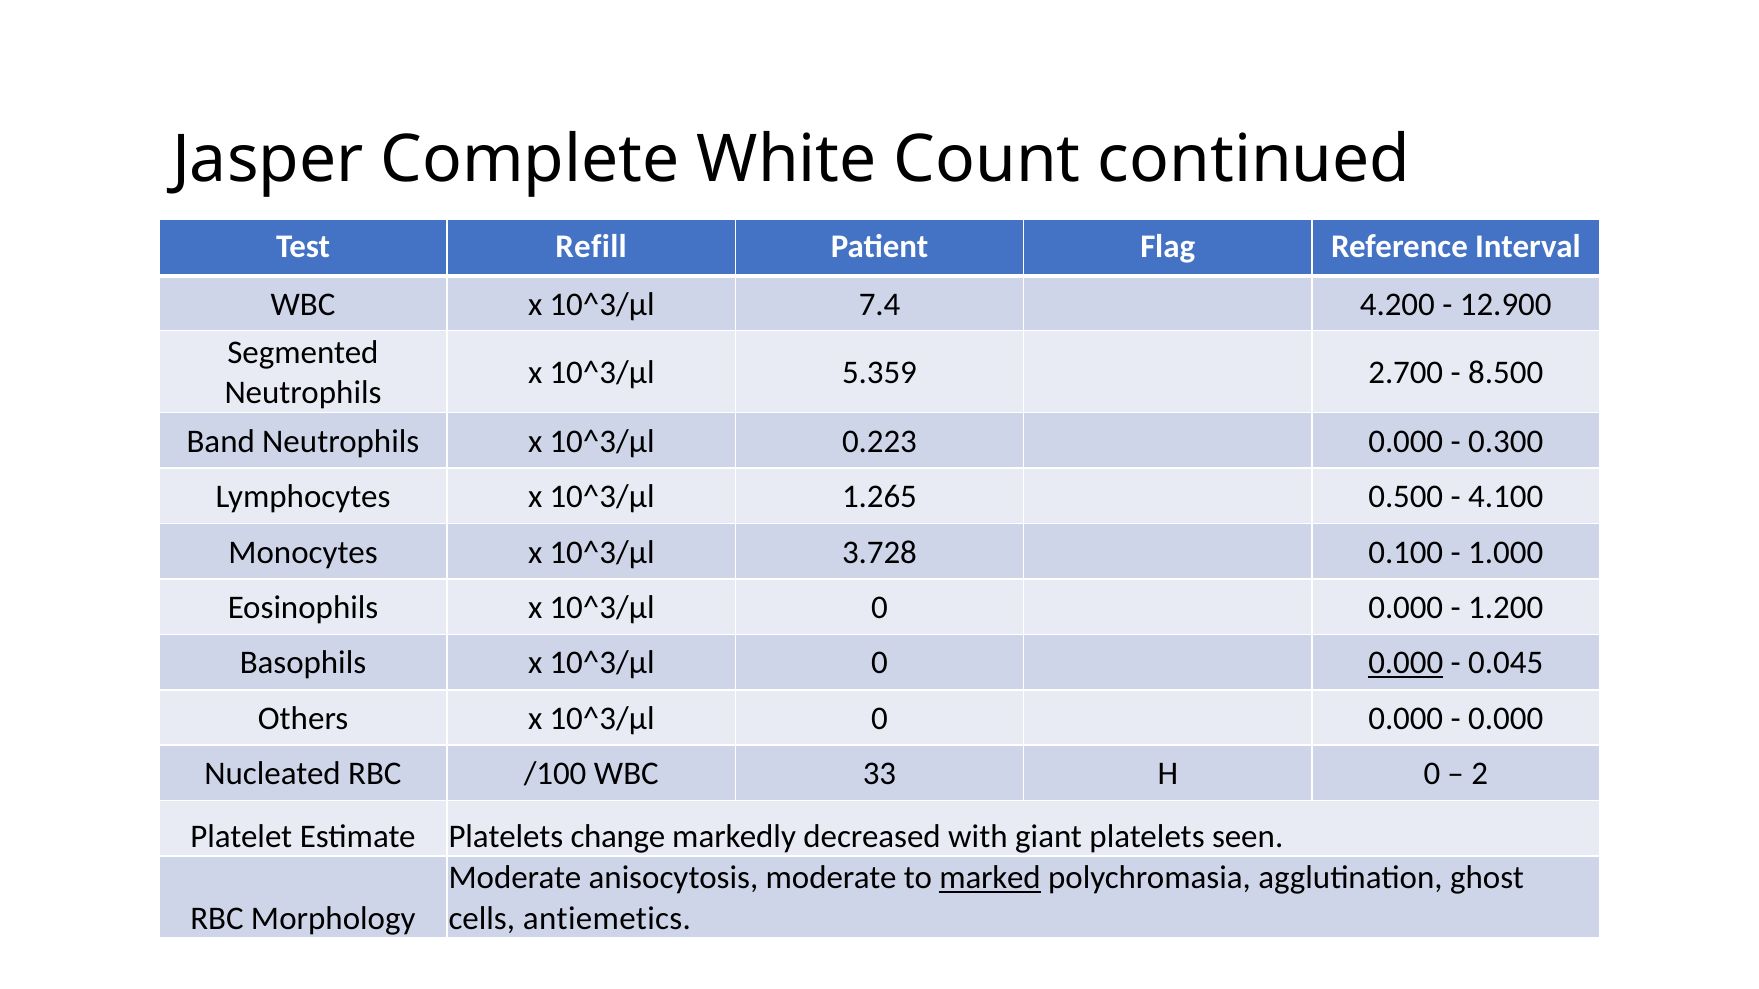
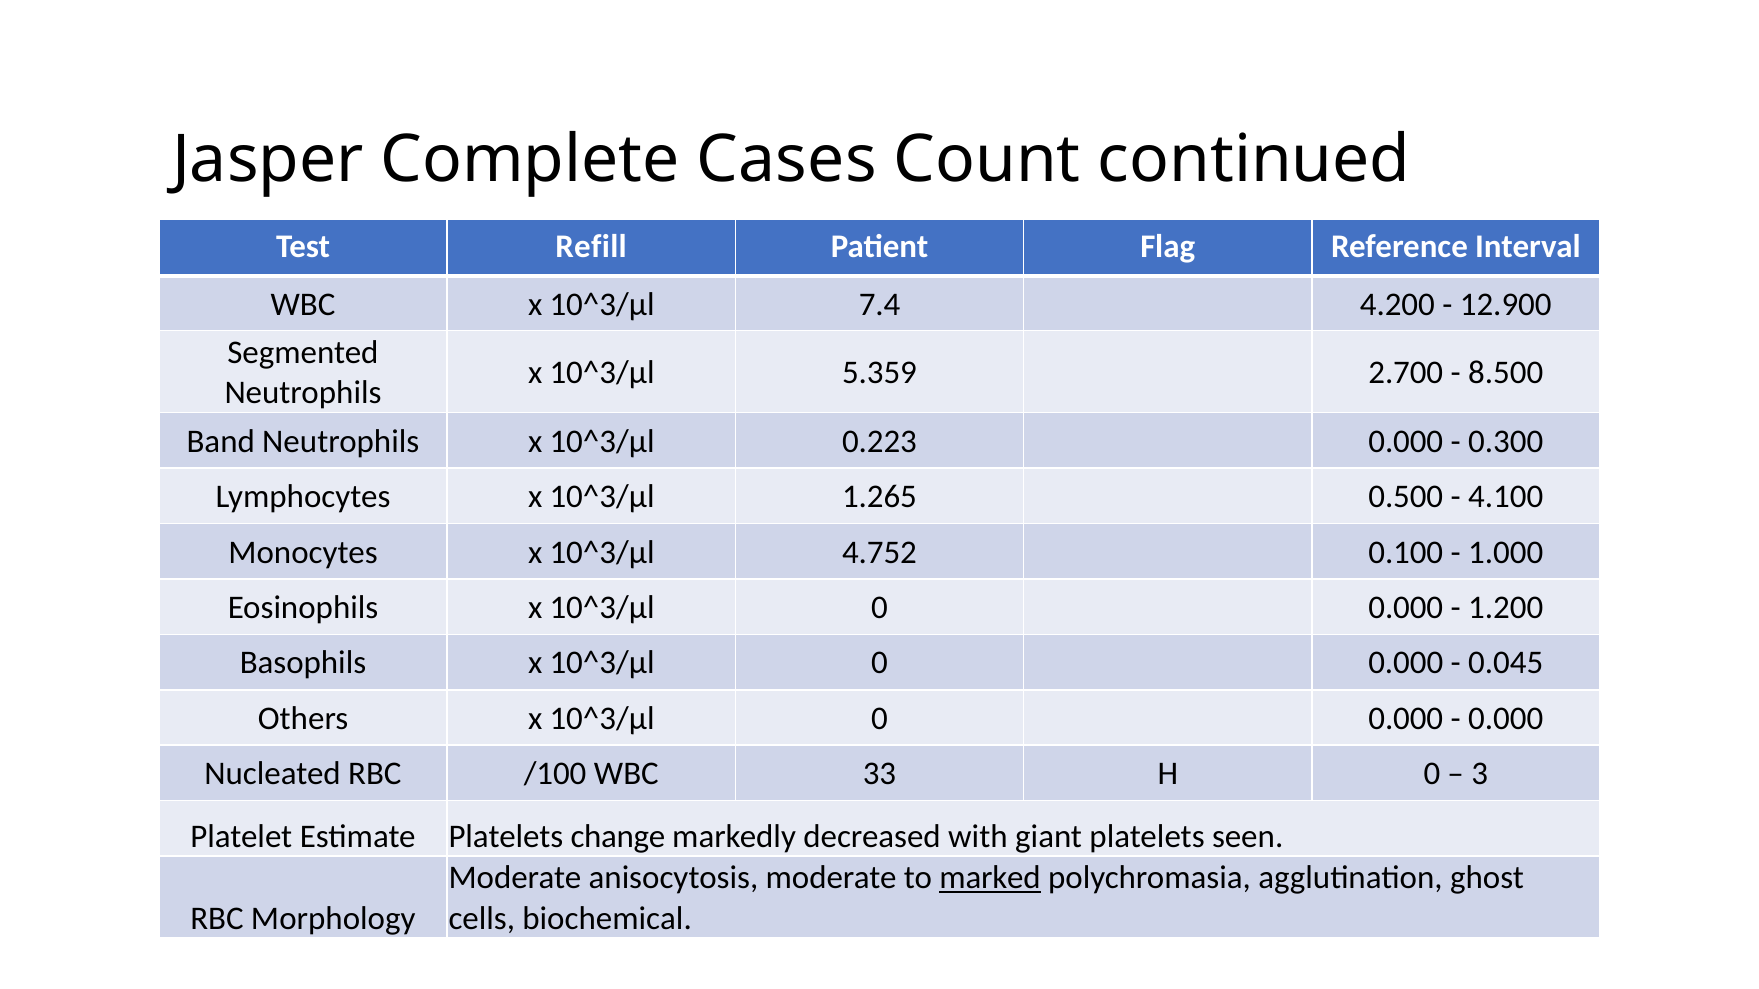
White: White -> Cases (787, 160)
3.728: 3.728 -> 4.752 (879, 552)
0.000 underline: present -> none (1406, 663)
2: 2 -> 3 (1480, 774)
antiemetics: antiemetics -> biochemical (607, 919)
